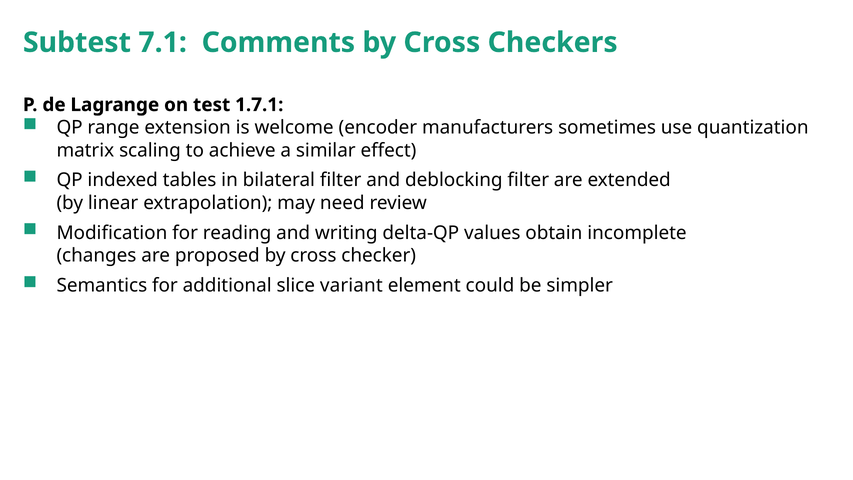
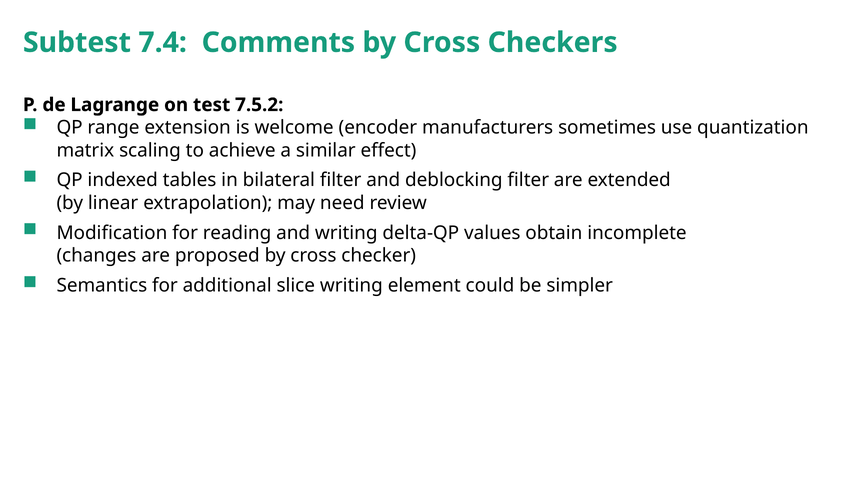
7.1: 7.1 -> 7.4 (163, 42)
1.7.1: 1.7.1 -> 7.5.2 (259, 105)
slice variant: variant -> writing (351, 285)
